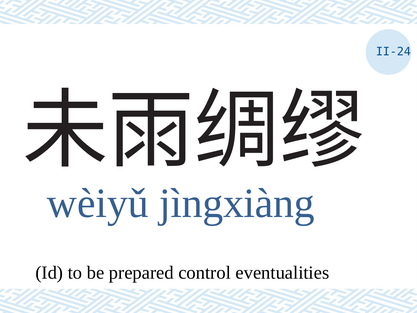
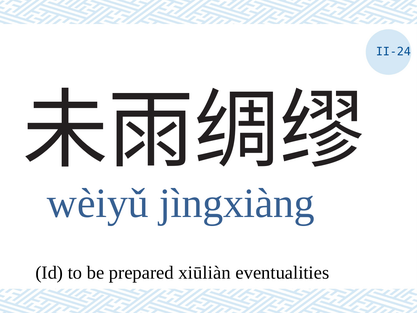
control: control -> xiūliàn (205, 273)
